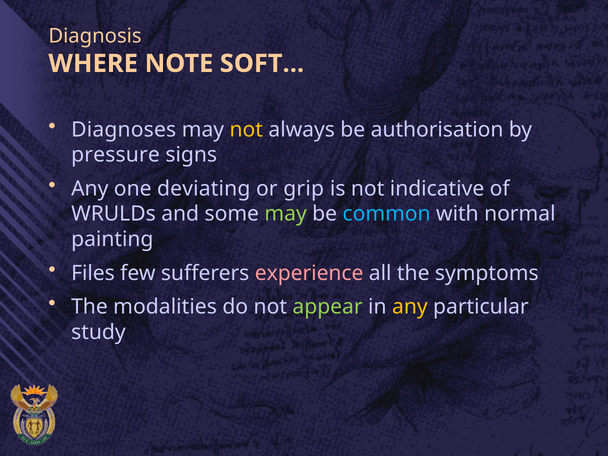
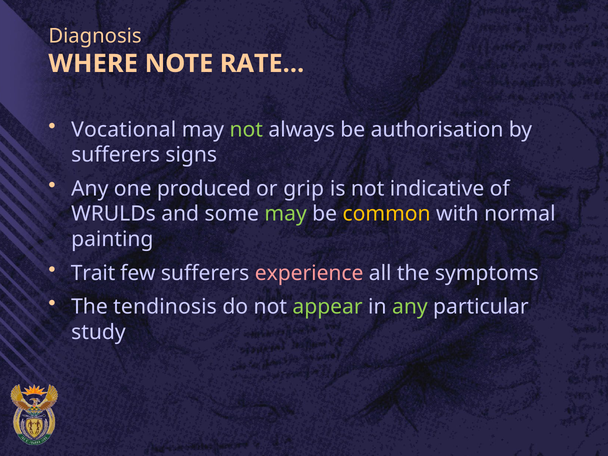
SOFT…: SOFT… -> RATE… (262, 64)
Diagnoses: Diagnoses -> Vocational (124, 130)
not colour: yellow -> light green (246, 130)
pressure: pressure -> sufferers (116, 155)
deviating: deviating -> produced (204, 189)
common colour: light blue -> yellow (387, 214)
Files: Files -> Trait (93, 273)
modalities: modalities -> tendinosis (165, 307)
any colour: yellow -> light green (410, 307)
